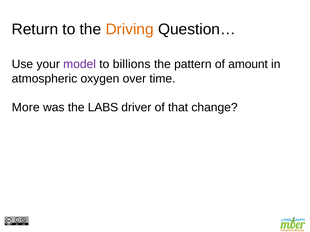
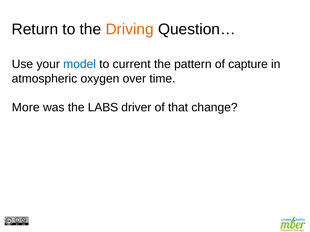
model colour: purple -> blue (80, 64)
billions: billions -> current (132, 64)
amount: amount -> capture (248, 64)
